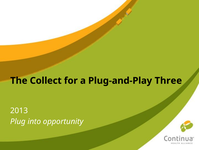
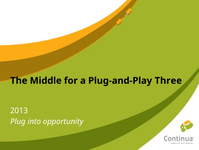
Collect: Collect -> Middle (46, 80)
